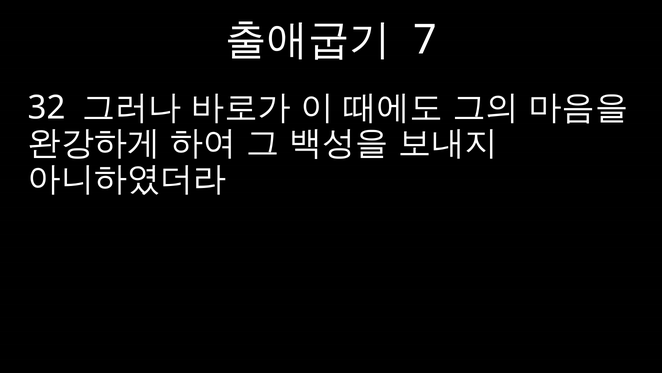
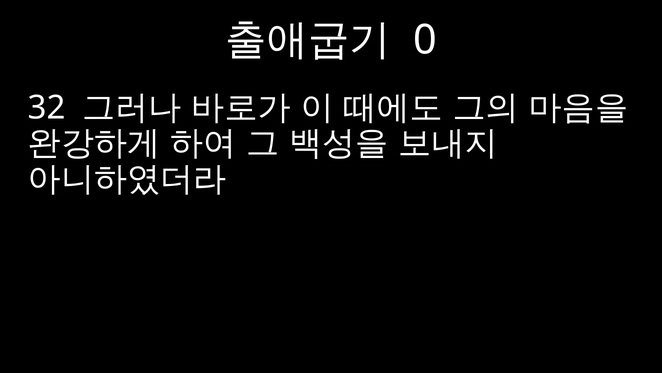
7: 7 -> 0 (425, 40)
